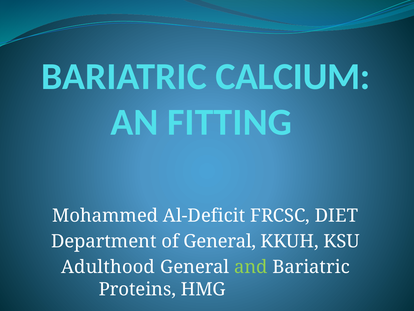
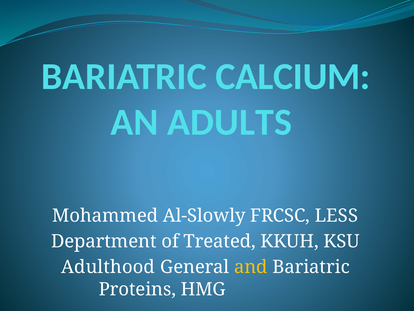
FITTING: FITTING -> ADULTS (230, 122)
Al-Deficit: Al-Deficit -> Al-Slowly (204, 215)
DIET: DIET -> LESS (336, 215)
of General: General -> Treated (220, 241)
and colour: light green -> yellow (251, 267)
